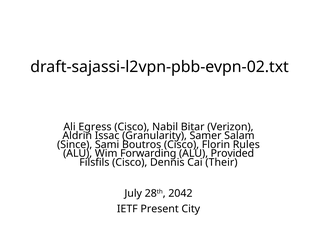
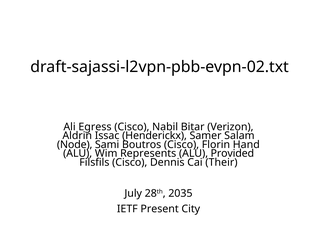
Granularity: Granularity -> Henderickx (155, 136)
Since: Since -> Node (75, 144)
Rules: Rules -> Hand (246, 144)
Forwarding: Forwarding -> Represents (148, 153)
2042: 2042 -> 2035 (180, 193)
